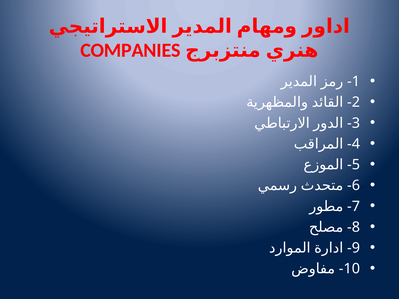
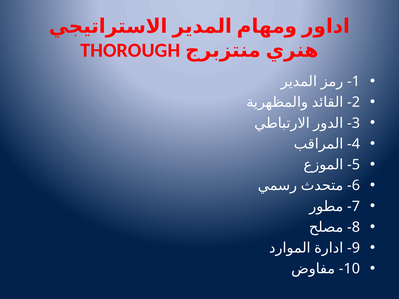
COMPANIES: COMPANIES -> THOROUGH (130, 50)
